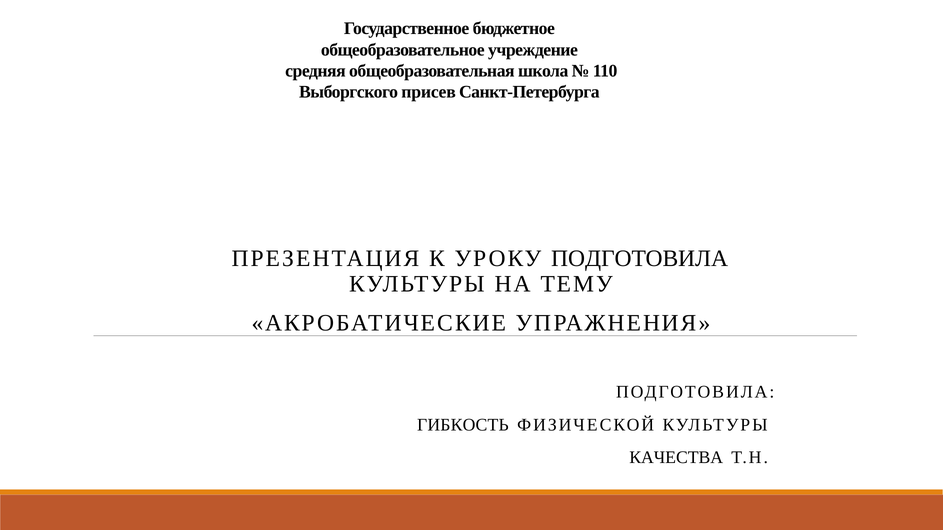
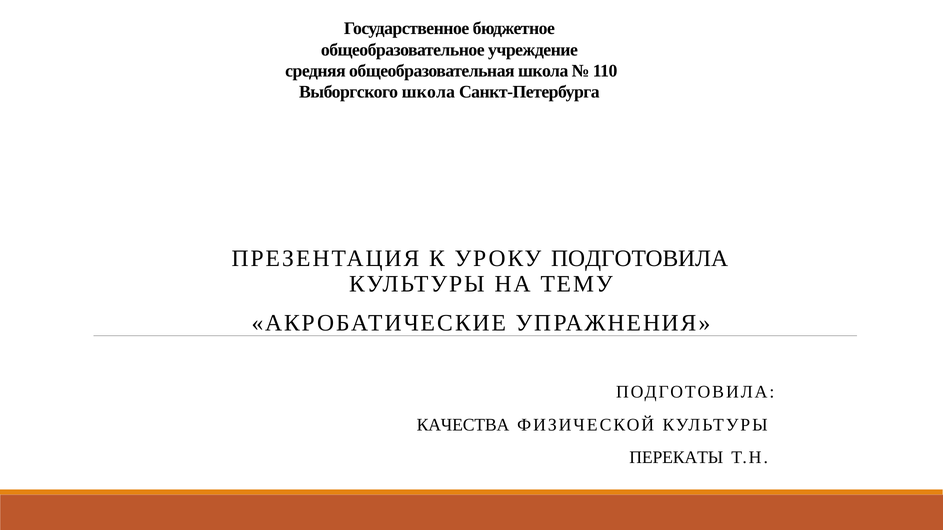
Выборгского присев: присев -> школа (428, 92)
ГИБКОСТЬ: ГИБКОСТЬ -> КАЧЕСТВА (463, 425)
КАЧЕСТВА: КАЧЕСТВА -> ПЕРЕКАТЫ (676, 458)
